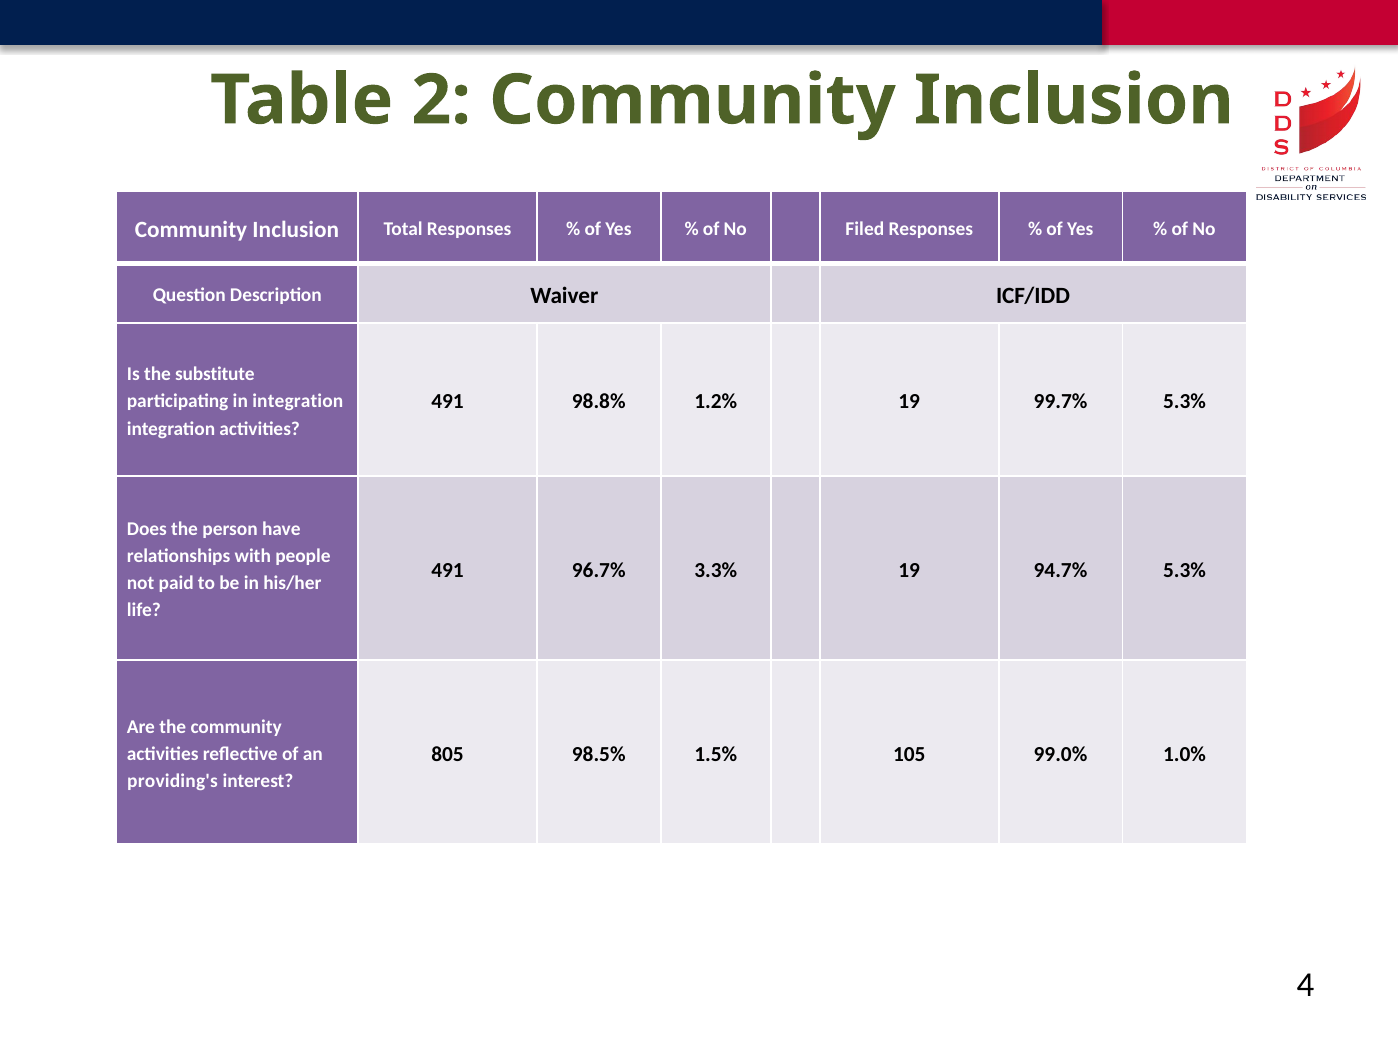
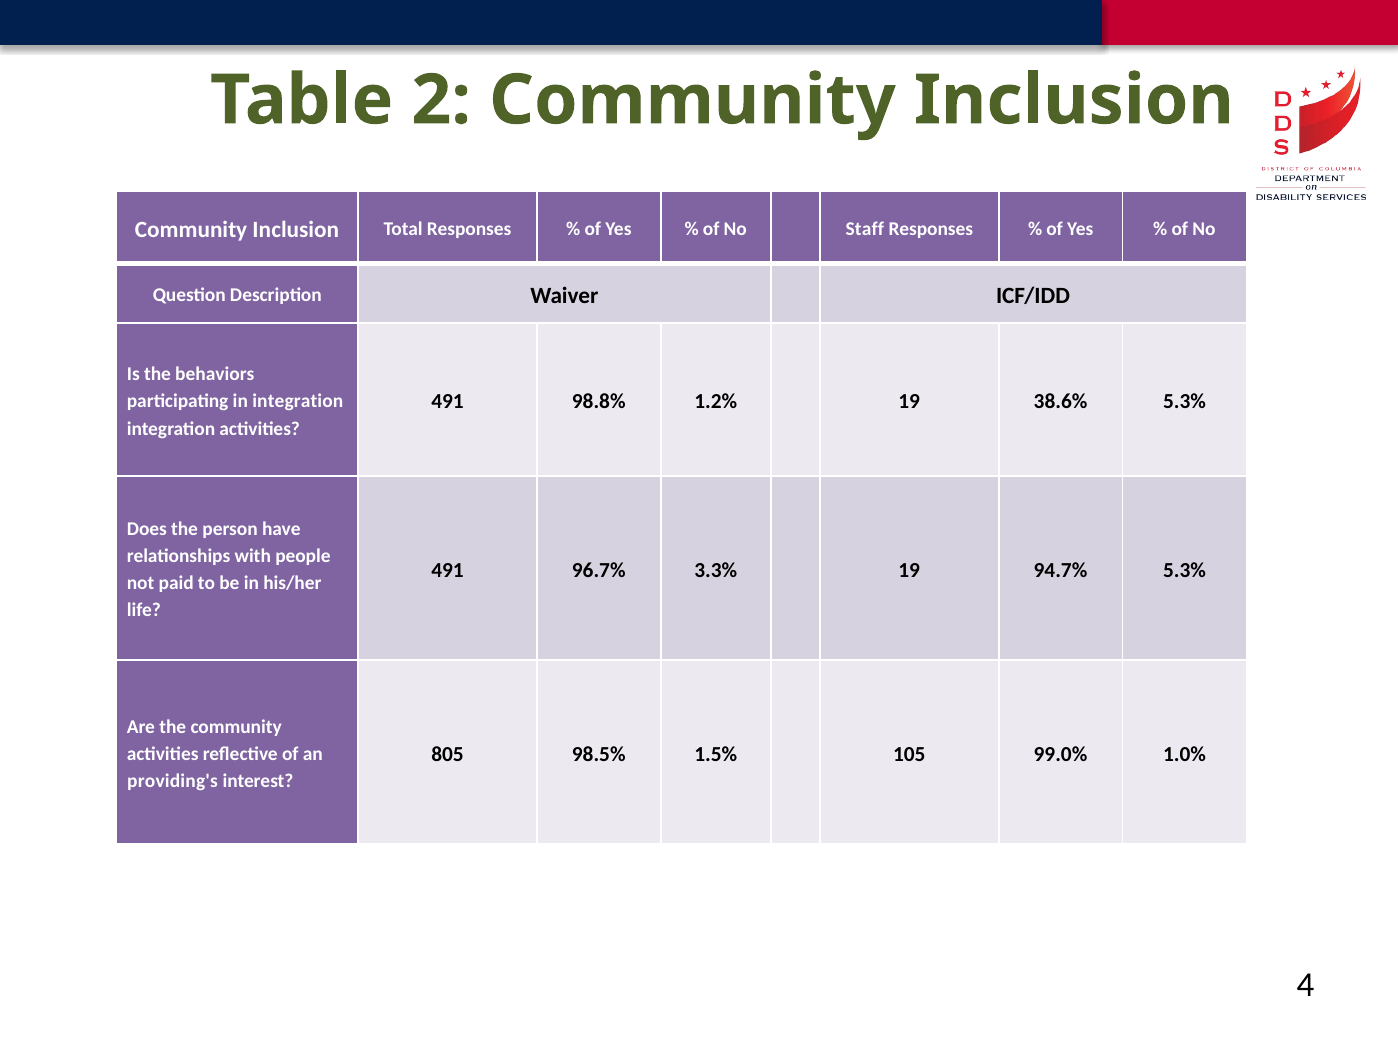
Filed: Filed -> Staff (865, 229)
substitute: substitute -> behaviors (215, 374)
99.7%: 99.7% -> 38.6% (1061, 402)
